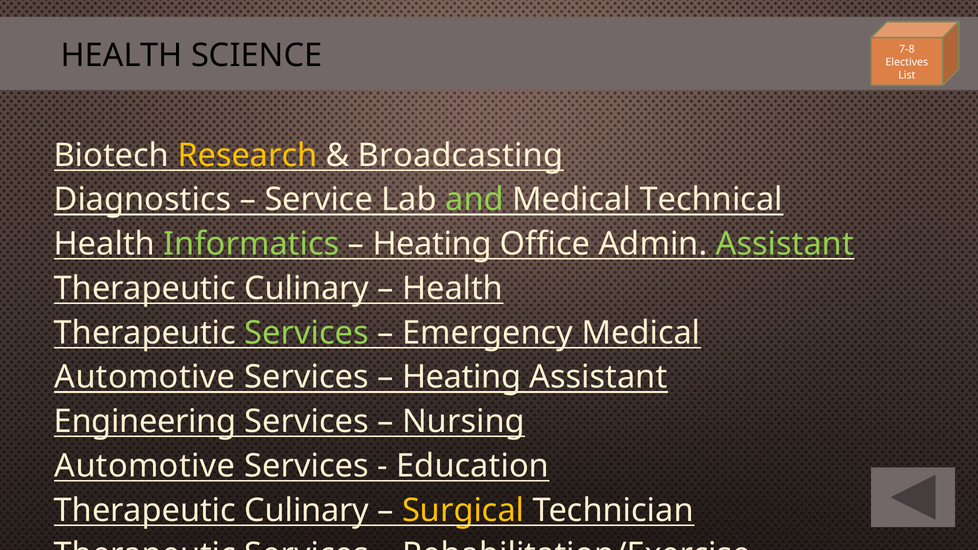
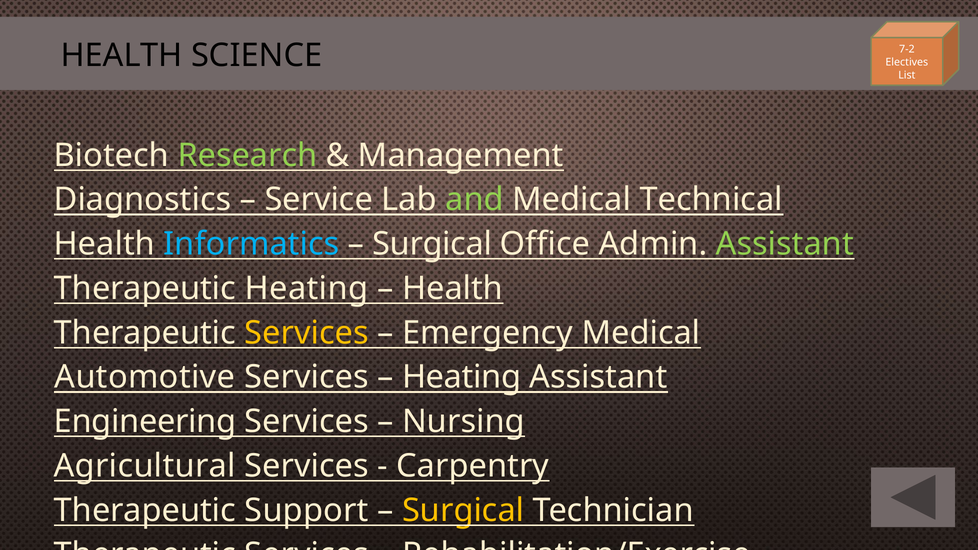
7-8: 7-8 -> 7-2 (907, 49)
Research colour: yellow -> light green (247, 155)
Broadcasting: Broadcasting -> Management (461, 155)
Informatics colour: light green -> light blue (251, 244)
Heating: Heating -> Surgical (432, 244)
Culinary: Culinary -> Heating (307, 288)
Services colour: light green -> yellow (307, 333)
Automotive: Automotive -> Agricultural (145, 466)
Education: Education -> Carpentry (473, 466)
Culinary: Culinary -> Support (307, 510)
